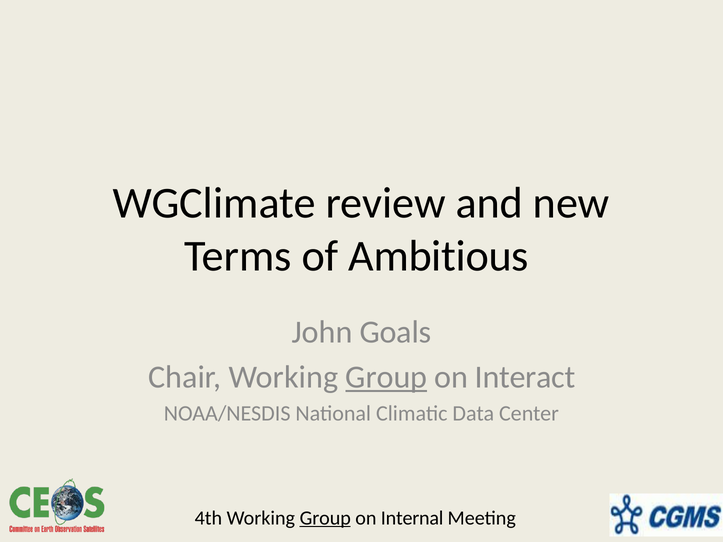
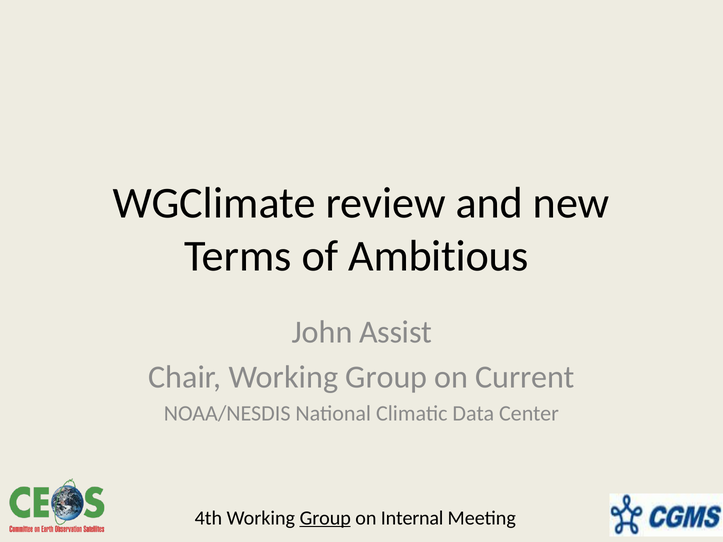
Goals: Goals -> Assist (396, 332)
Group underline: present -> none (386, 377)
Interact: Interact -> Current (525, 377)
